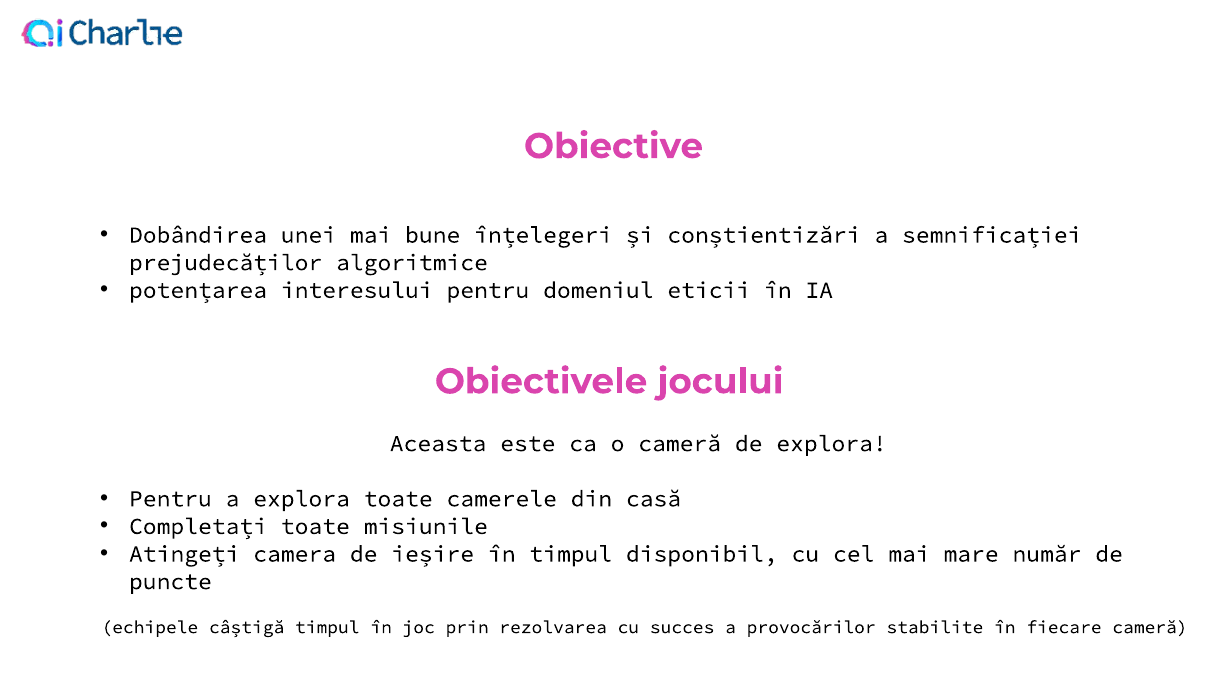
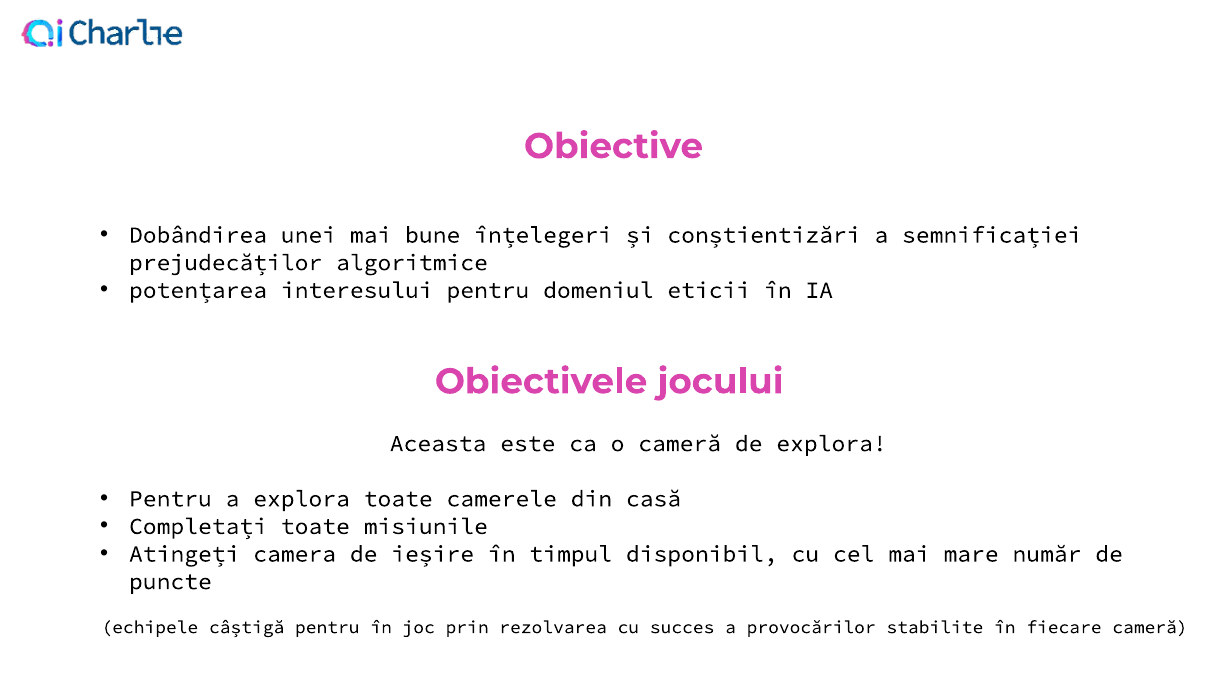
câștigă timpul: timpul -> pentru (327, 627)
